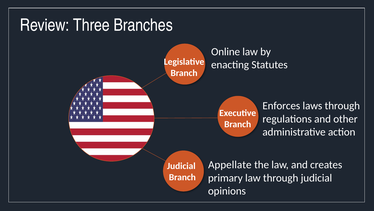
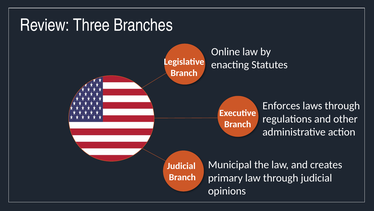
Appellate: Appellate -> Municipal (230, 164)
